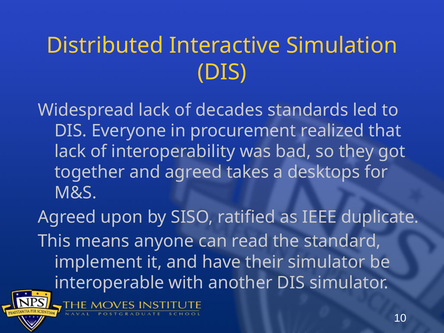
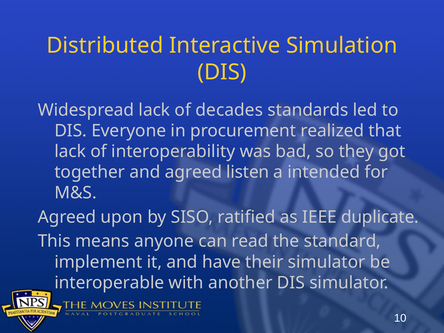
takes: takes -> listen (248, 172)
desktops: desktops -> intended (324, 172)
